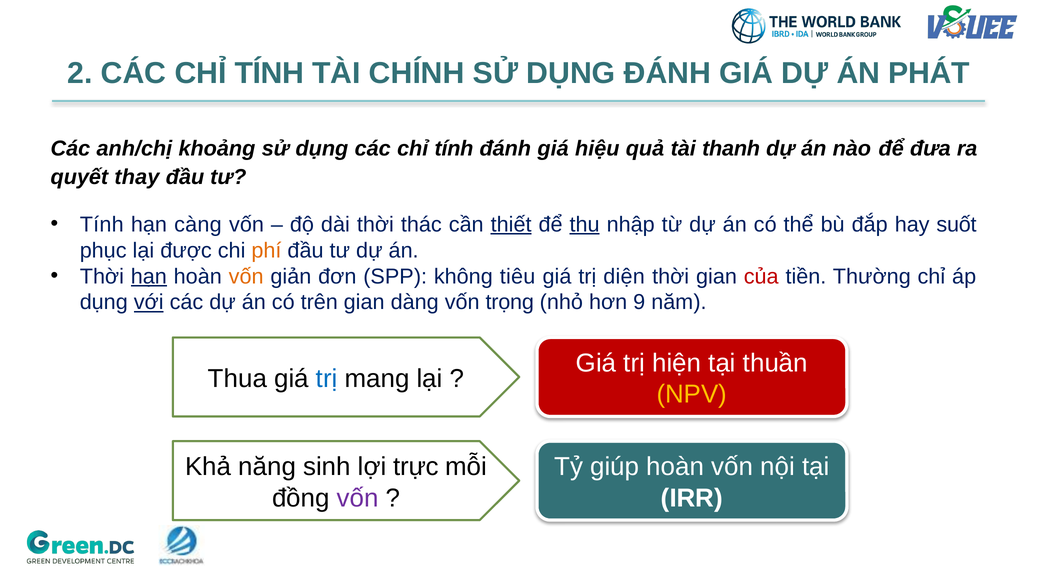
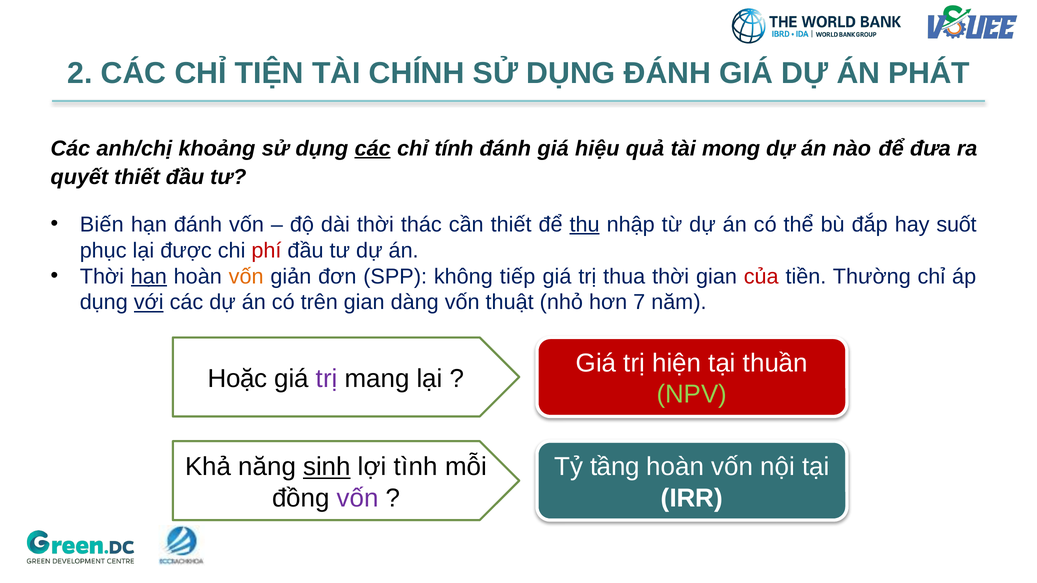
2 CÁC CHỈ TÍNH: TÍNH -> TIỆN (269, 73)
các underline: none -> present (373, 149)
thanh: thanh -> mong (731, 149)
quyết thay: thay -> thiết (137, 177)
Tính: Tính -> Biến (102, 225)
hạn càng: càng -> đánh (198, 225)
thiết underline: present -> none (511, 225)
phí colour: orange -> red (266, 251)
tiêu: tiêu -> tiếp (518, 277)
diện: diện -> thua (624, 277)
trọng: trọng -> thuật (510, 302)
9: 9 -> 7 (639, 302)
Thua: Thua -> Hoặc (238, 379)
trị colour: blue -> purple (327, 379)
NPV colour: yellow -> light green (692, 395)
sinh underline: none -> present (327, 467)
trực: trực -> tình (416, 467)
giúp: giúp -> tầng (615, 467)
